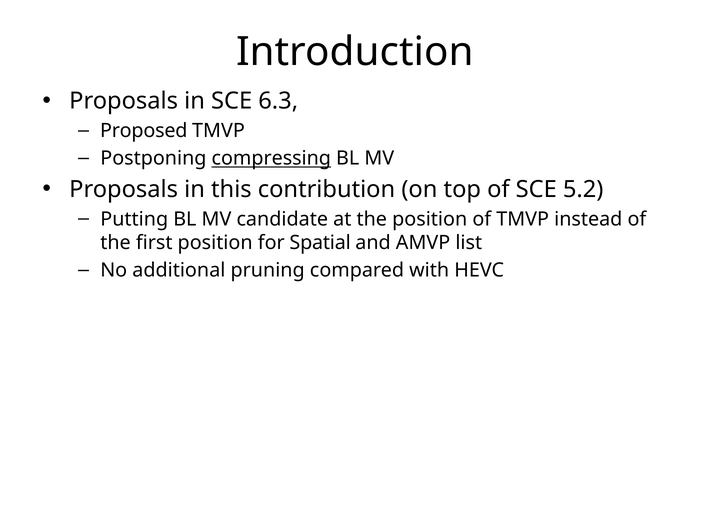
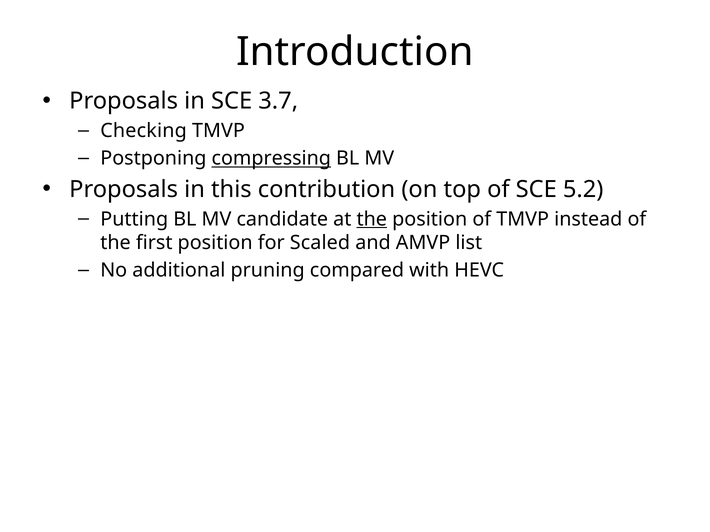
6.3: 6.3 -> 3.7 (278, 101)
Proposed: Proposed -> Checking (144, 131)
the underline: none -> present (372, 219)
Spatial: Spatial -> Scaled (320, 243)
